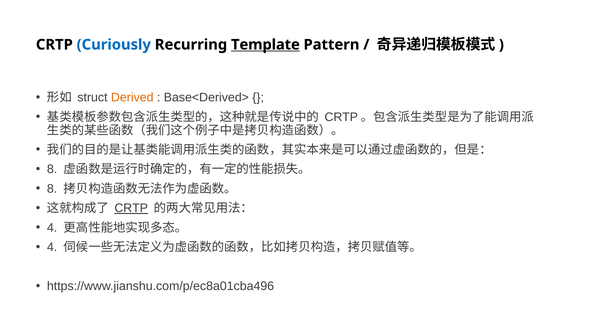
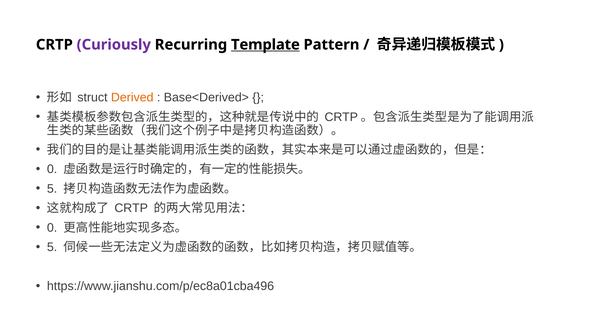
Curiously colour: blue -> purple (114, 45)
8: 8 -> 0 (52, 169)
8: 8 -> 5 (52, 189)
CRTP underline: present -> none (131, 208)
4: 4 -> 0 (52, 228)
4: 4 -> 5 (52, 247)
